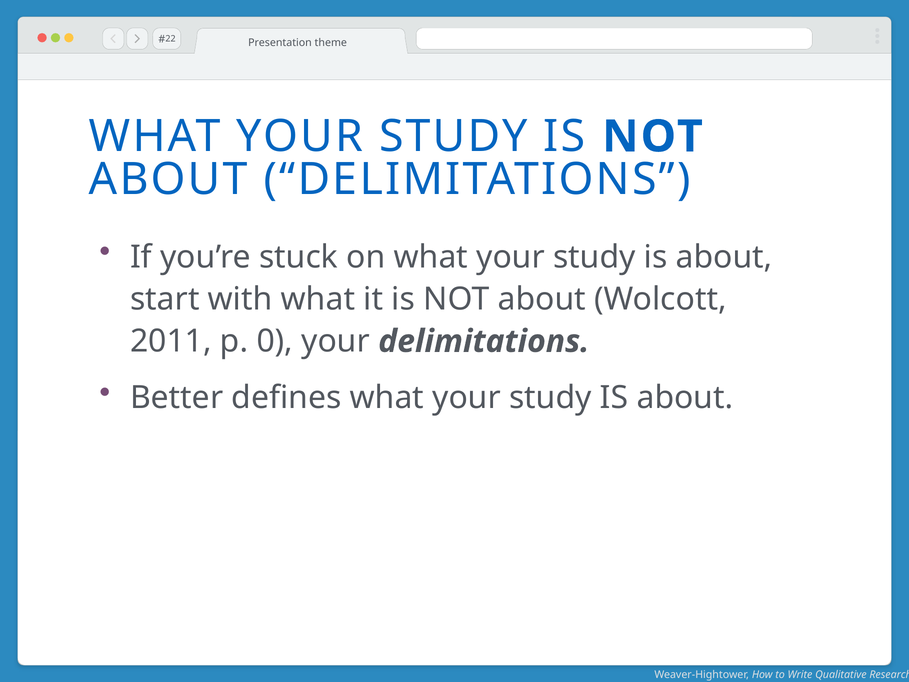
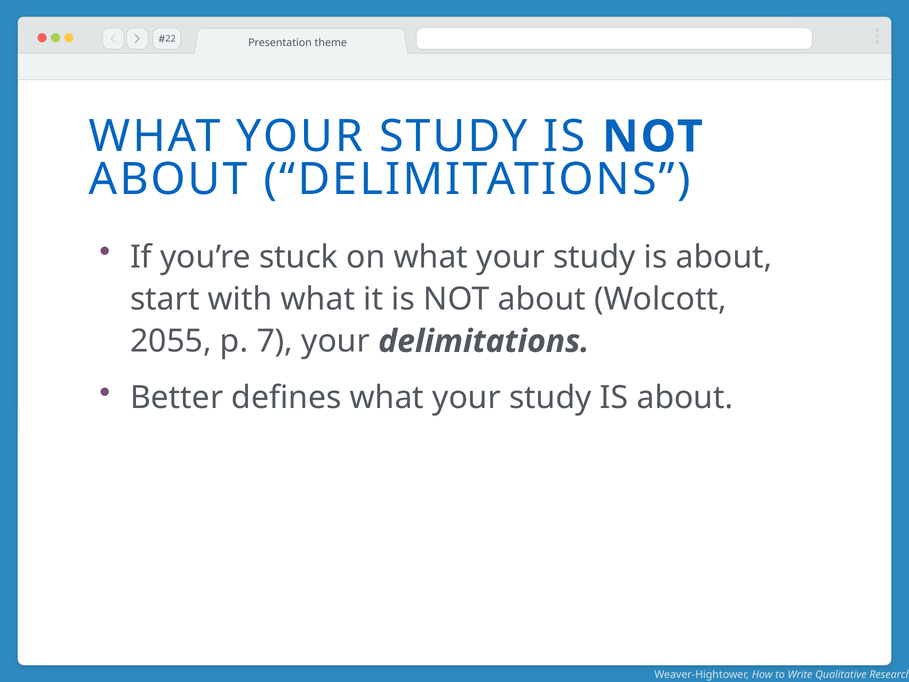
2011: 2011 -> 2055 (171, 341)
0: 0 -> 7 (275, 341)
